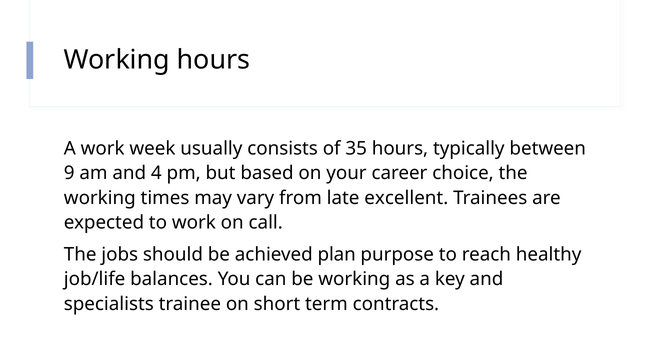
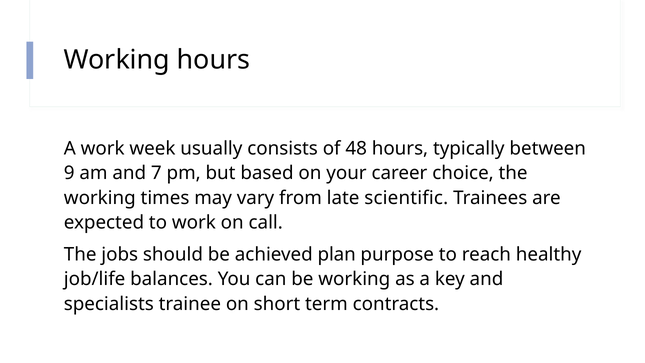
35: 35 -> 48 (356, 148)
4: 4 -> 7 (156, 173)
excellent: excellent -> scientific (406, 198)
